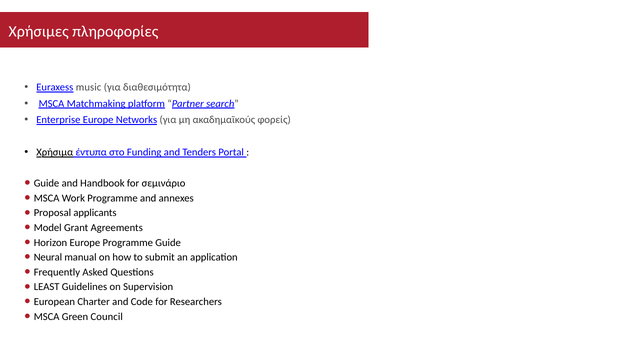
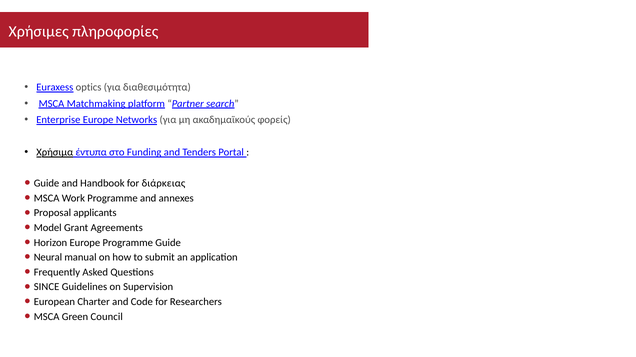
music: music -> optics (89, 87)
σεμινάριο: σεμινάριο -> διάρκειας (163, 184)
LEAST: LEAST -> SINCE (47, 288)
